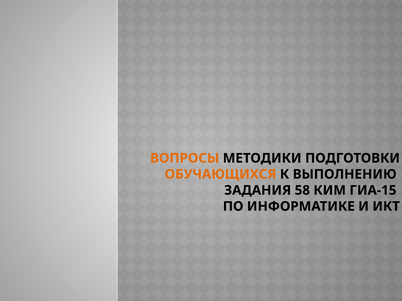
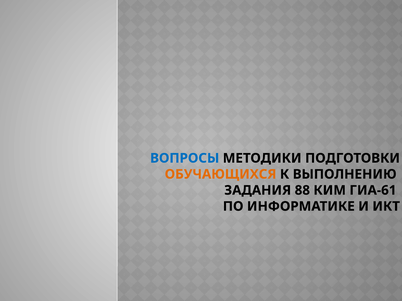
ВОПРОСЫ colour: orange -> blue (185, 158)
58: 58 -> 88 (302, 191)
ГИА-15: ГИА-15 -> ГИА-61 (373, 191)
